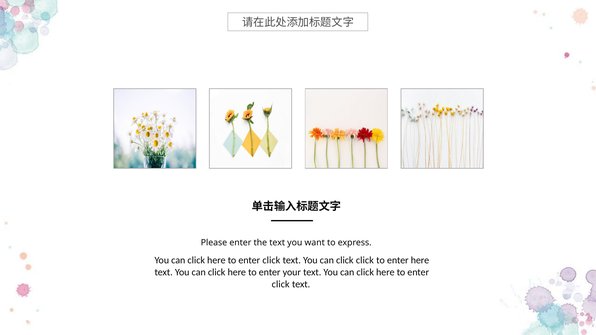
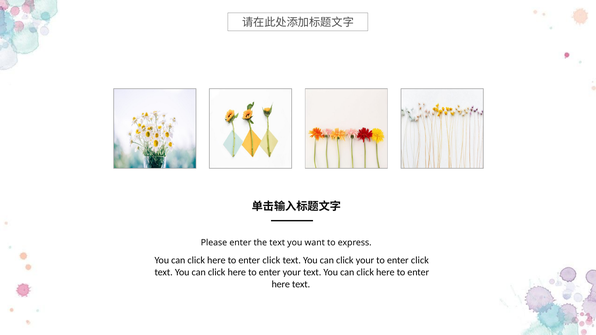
click click: click -> your (365, 261)
here: here -> click (420, 261)
click: click -> here (281, 284)
